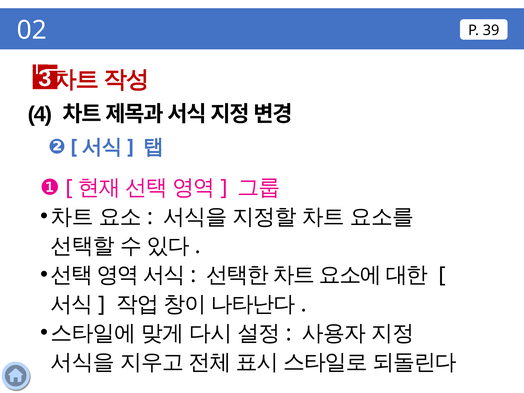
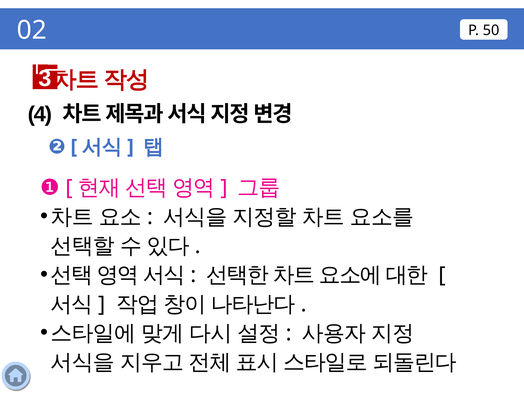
39: 39 -> 50 (491, 30)
